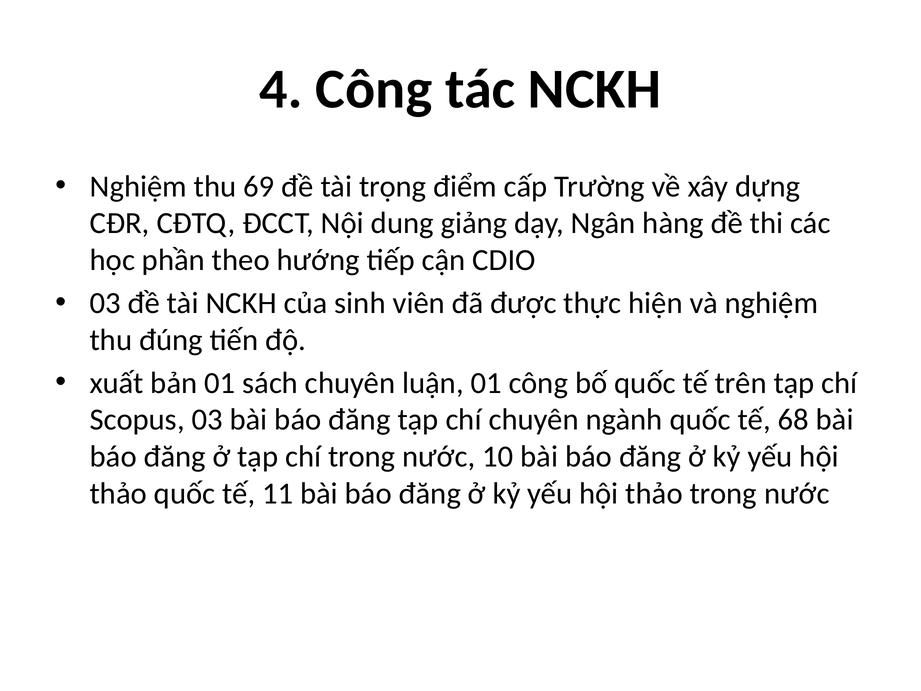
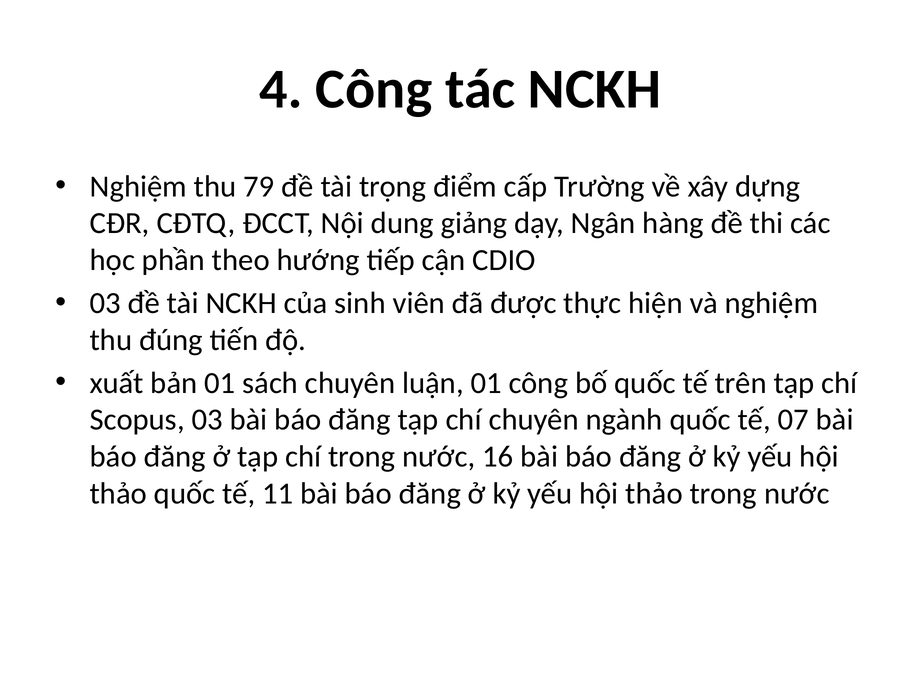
69: 69 -> 79 (259, 186)
68: 68 -> 07 (793, 420)
10: 10 -> 16 (498, 456)
